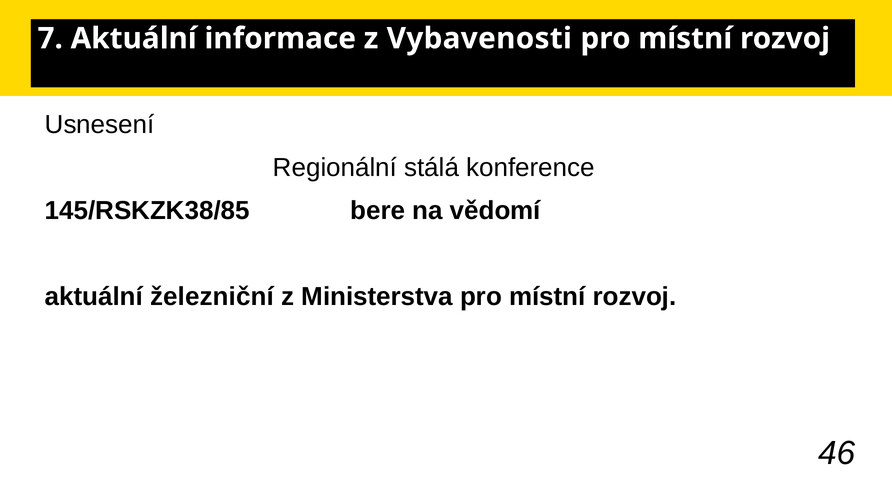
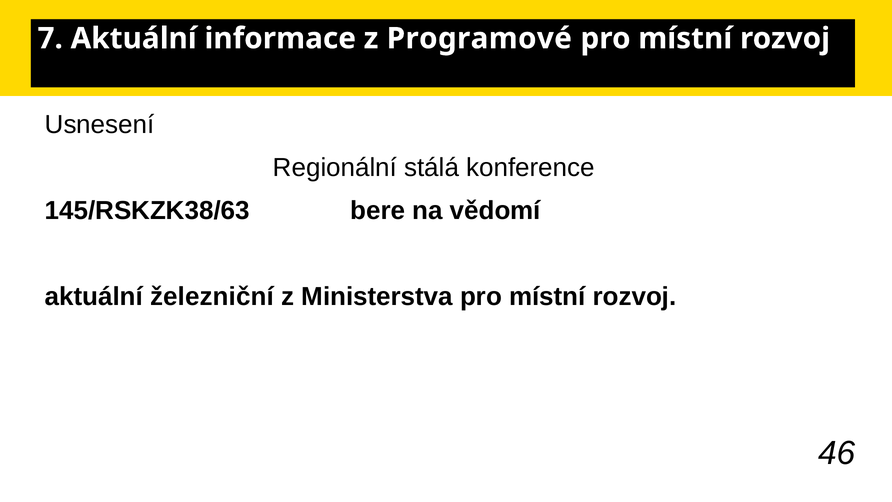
Vybavenosti: Vybavenosti -> Programové (479, 38)
145/RSKZK38/85: 145/RSKZK38/85 -> 145/RSKZK38/63 (147, 211)
